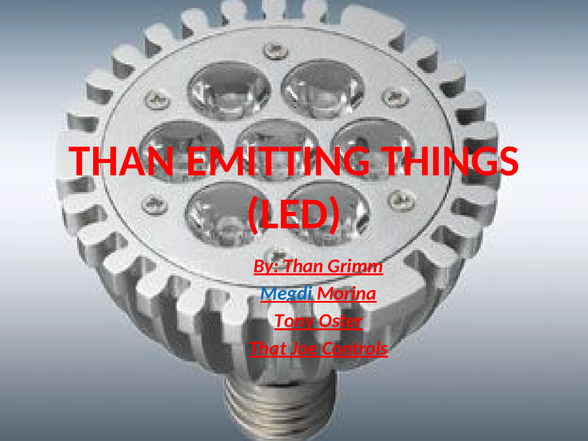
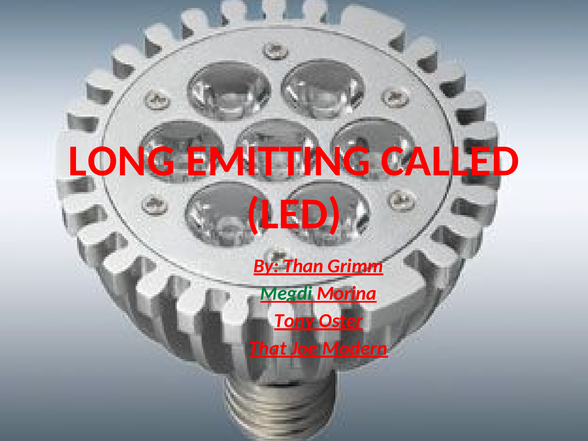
THAN: THAN -> LONG (122, 161)
THINGS: THINGS -> CALLED (450, 161)
Megdi colour: blue -> green (286, 293)
Controls: Controls -> Modern (355, 348)
